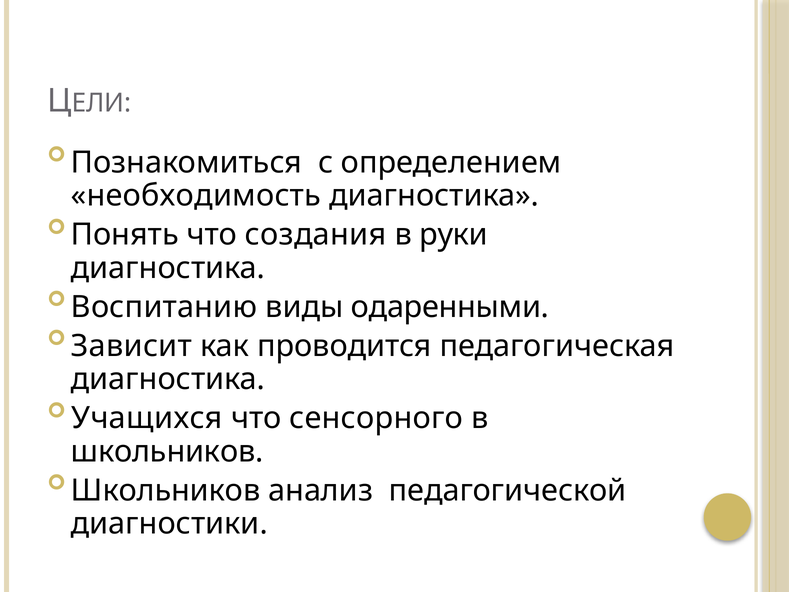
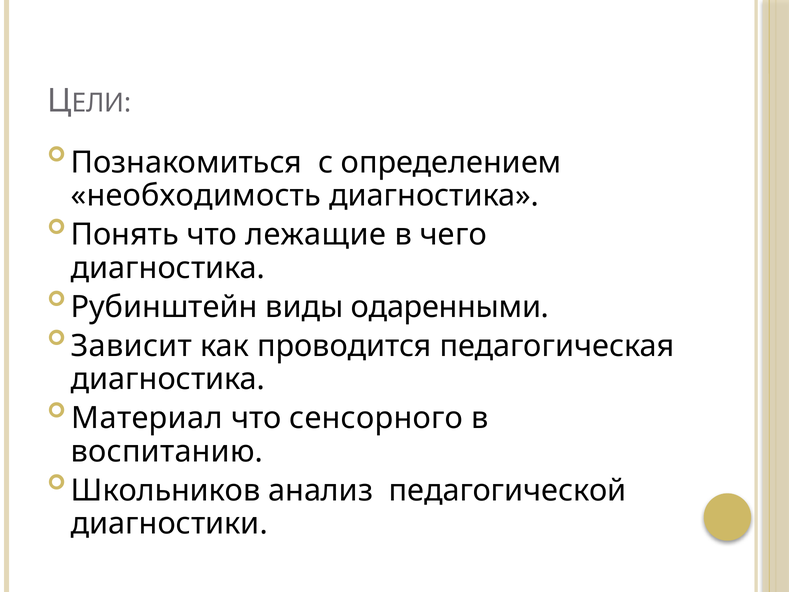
создания: создания -> лежащие (316, 235)
руки: руки -> чего (453, 235)
Воспитанию: Воспитанию -> Рубинштейн (164, 307)
Учащихся: Учащихся -> Материал (147, 418)
школьников: школьников -> воспитанию (167, 451)
